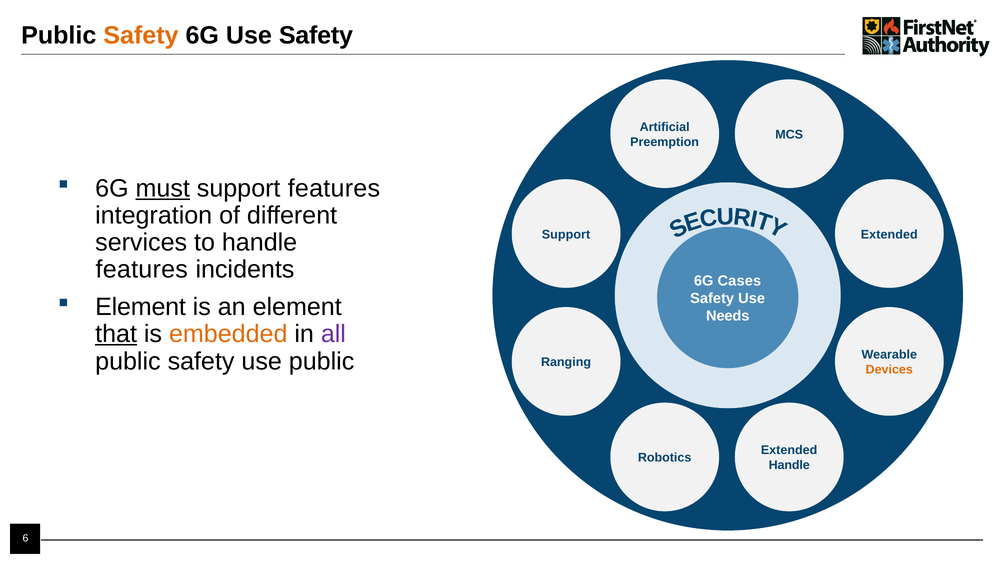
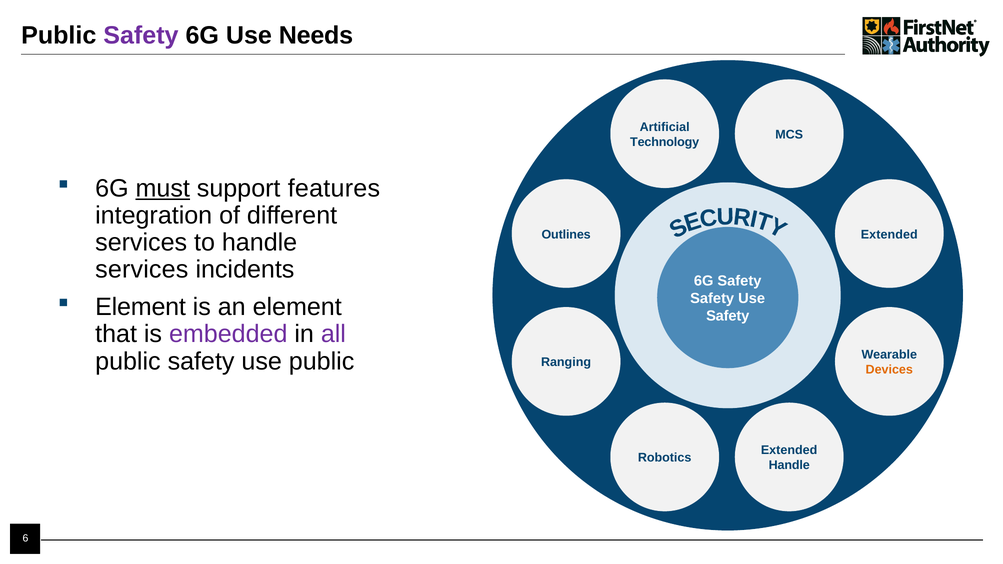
Safety colour: orange -> purple (141, 35)
Use Safety: Safety -> Needs (316, 35)
Preemption: Preemption -> Technology (665, 142)
Support: Support -> Outlines (566, 234)
features: features -> services (142, 270)
6G Cases: Cases -> Safety (739, 281)
Needs: Needs -> Safety (728, 316)
that underline: present -> none (116, 334)
embedded colour: orange -> purple (228, 334)
